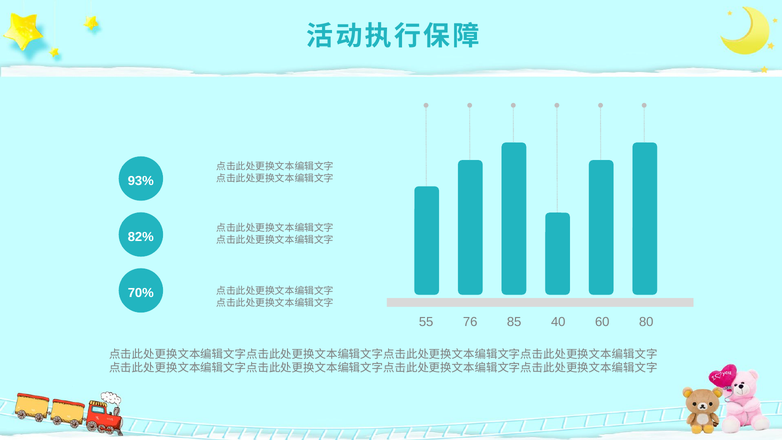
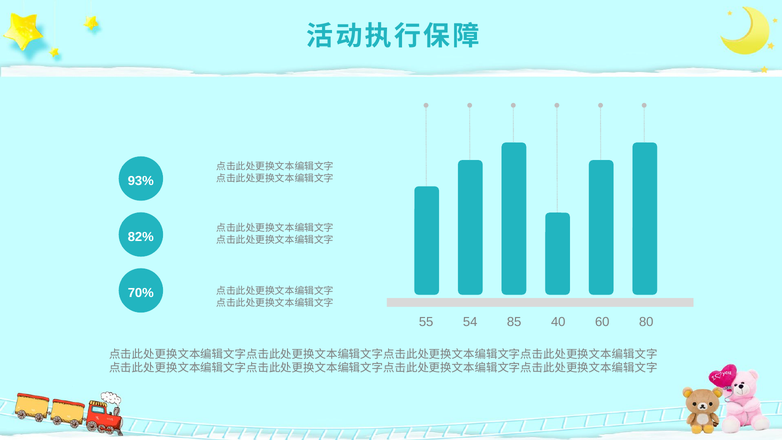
76: 76 -> 54 (470, 322)
